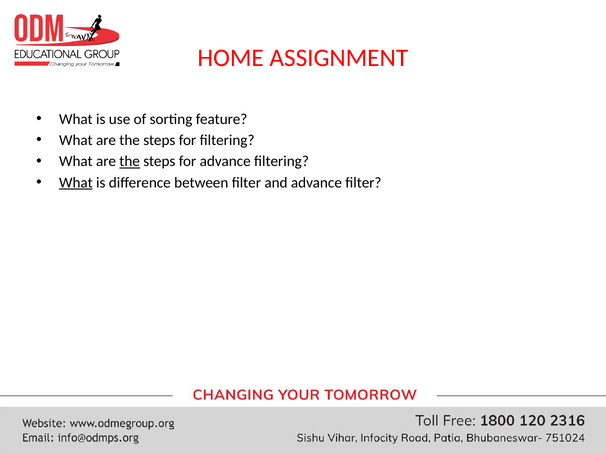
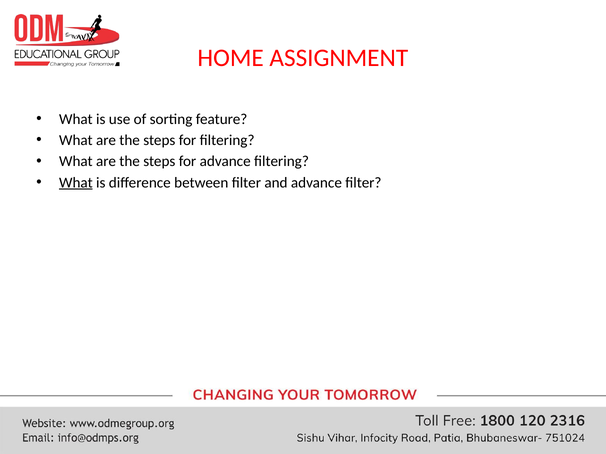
the underline: present -> none (130, 162)
